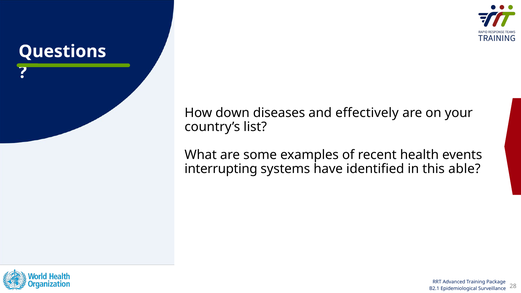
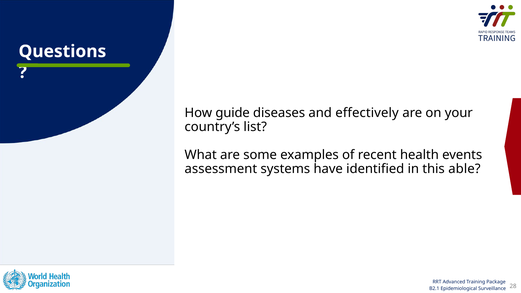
down: down -> guide (233, 113)
interrupting: interrupting -> assessment (221, 169)
